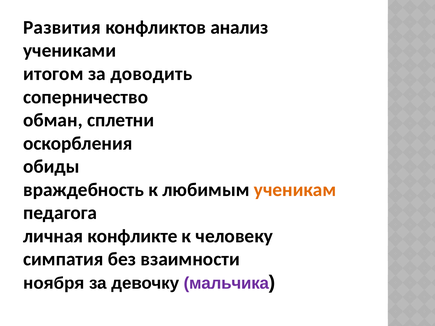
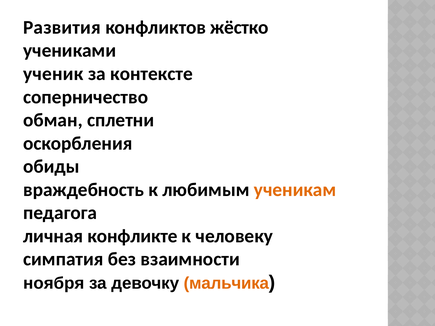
анализ: анализ -> жёстко (239, 27)
итогом: итогом -> ученик (53, 74)
доводить: доводить -> контексте (151, 74)
мальчика colour: purple -> orange (226, 283)
